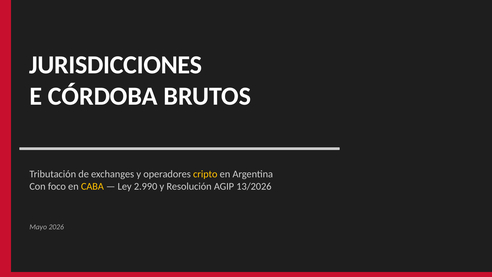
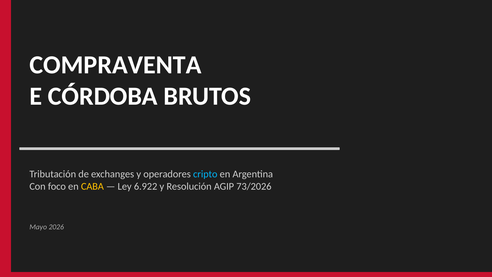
JURISDICCIONES: JURISDICCIONES -> COMPRAVENTA (116, 65)
cripto colour: yellow -> light blue (205, 174)
2.990: 2.990 -> 6.922 (146, 186)
13/2026: 13/2026 -> 73/2026 (254, 186)
